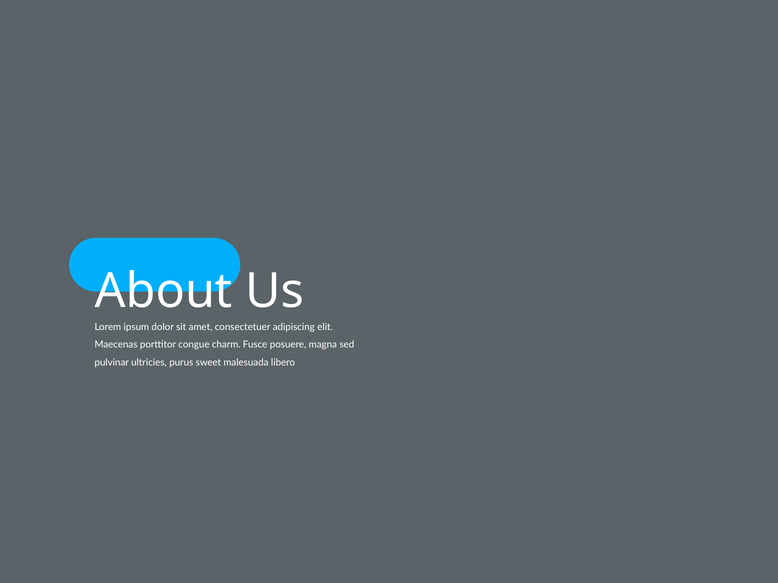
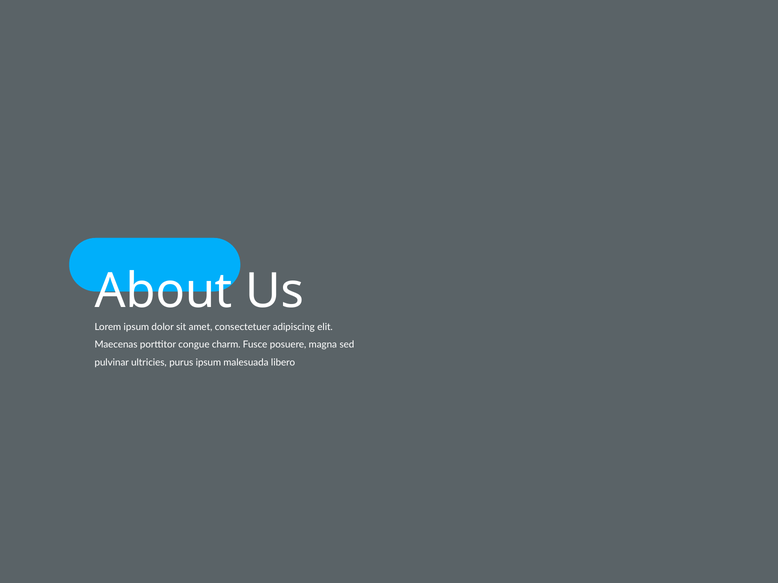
purus sweet: sweet -> ipsum (208, 363)
